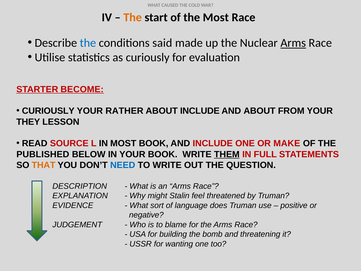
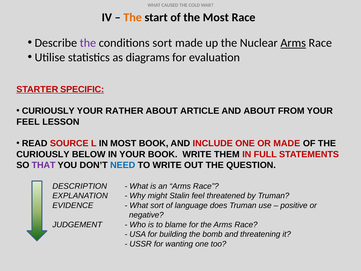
the colour: blue -> purple (88, 43)
conditions said: said -> sort (162, 43)
as curiously: curiously -> diagrams (148, 57)
BECOME: BECOME -> SPECIFIC (82, 89)
ABOUT INCLUDE: INCLUDE -> ARTICLE (200, 111)
THEY: THEY -> FEEL (28, 122)
OR MAKE: MAKE -> MADE (287, 143)
PUBLISHED: PUBLISHED -> CURIOUSLY (43, 154)
THEM underline: present -> none (227, 154)
THAT colour: orange -> purple (44, 165)
